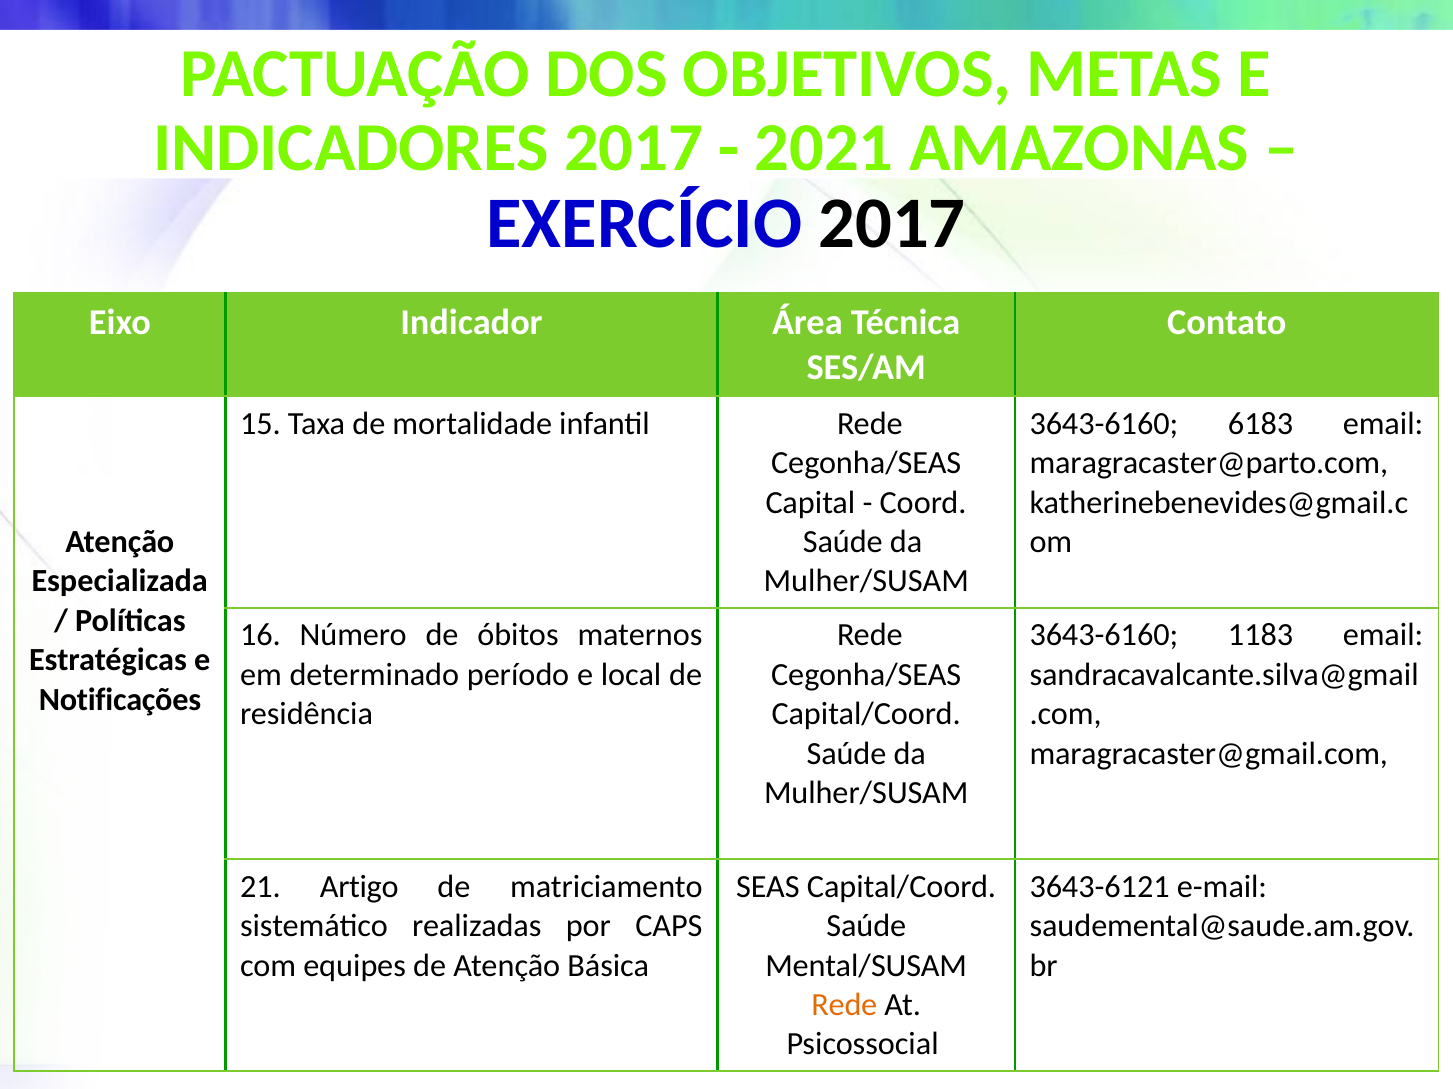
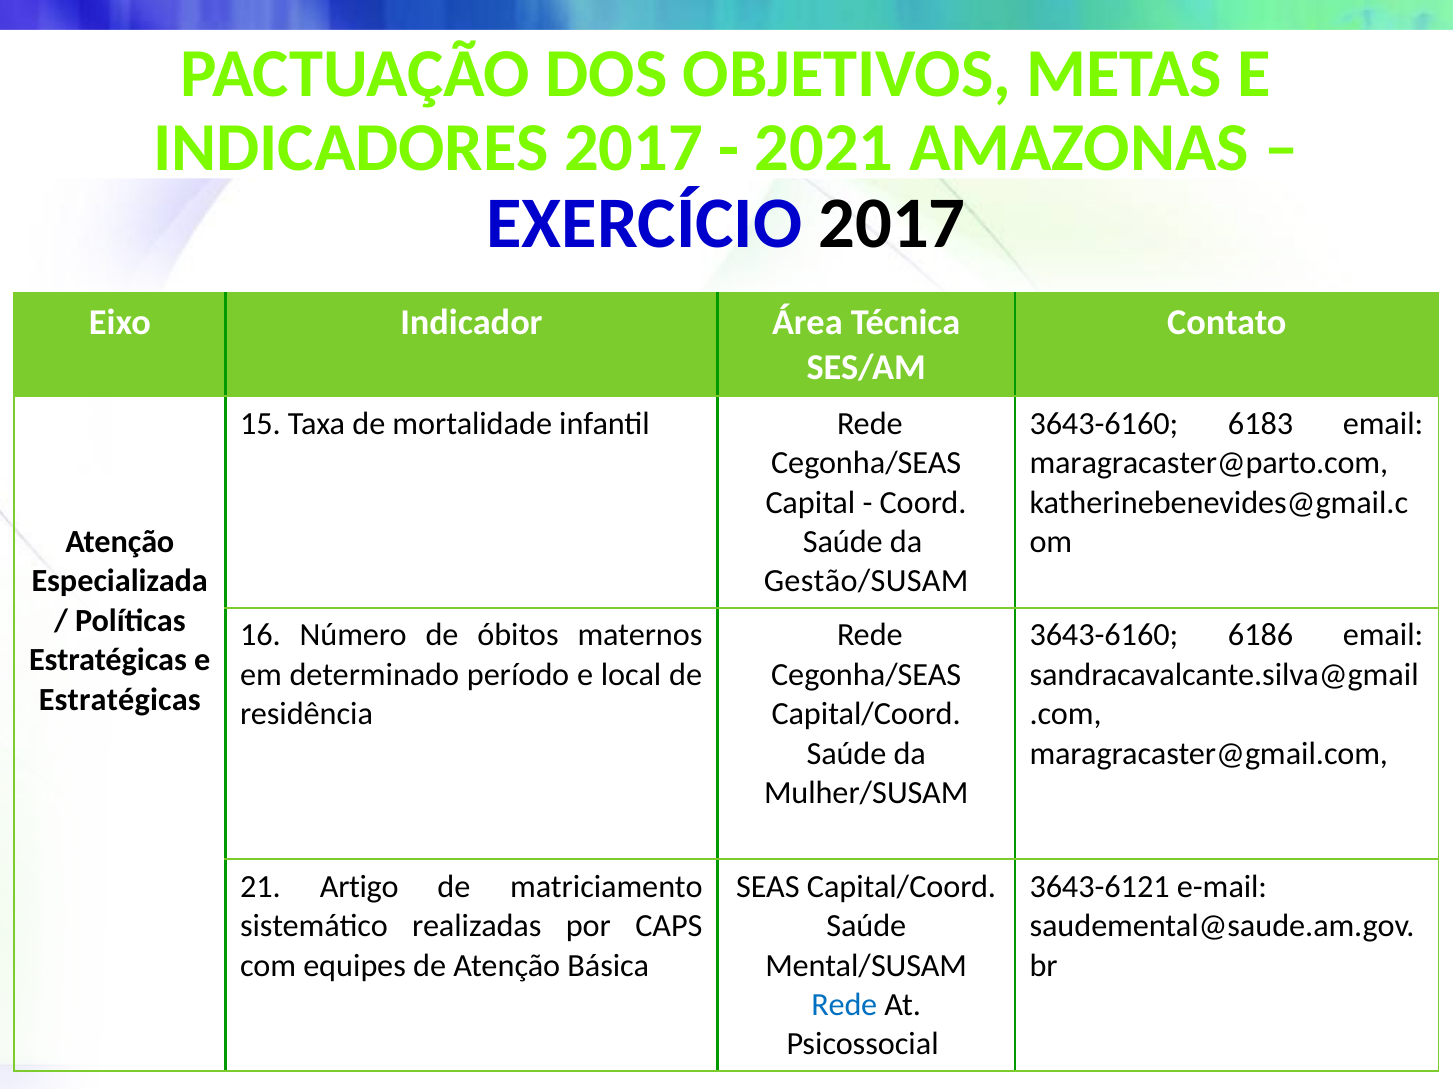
Mulher/SUSAM: Mulher/SUSAM -> Gestão/SUSAM (866, 582)
1183: 1183 -> 6186 (1261, 636)
Notificações: Notificações -> Estratégicas (120, 700)
Rede colour: orange -> blue (844, 1006)
